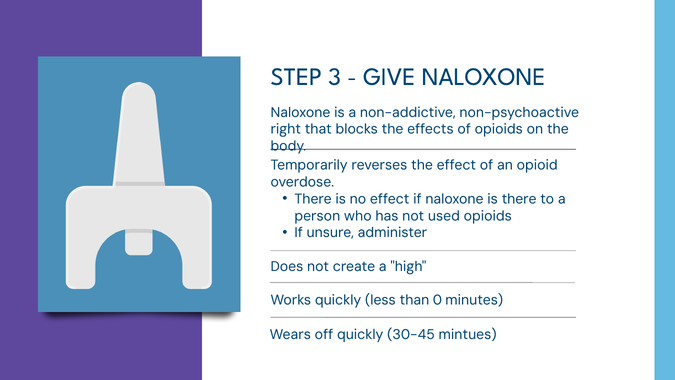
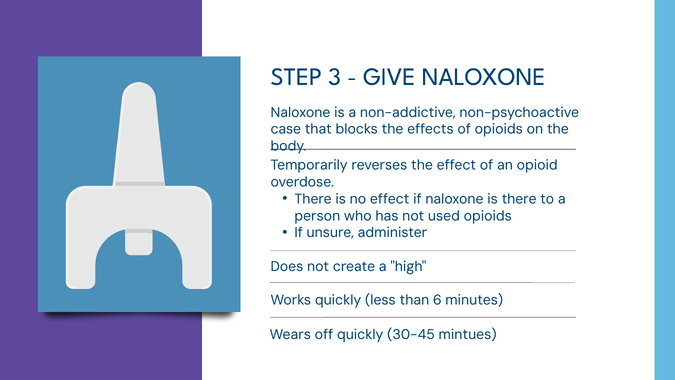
right: right -> case (286, 129)
0: 0 -> 6 (437, 300)
